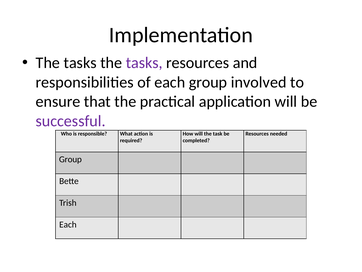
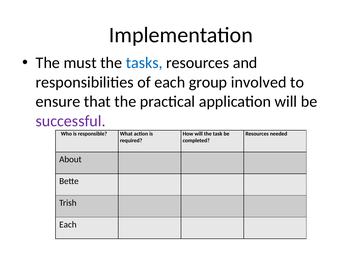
tasks: tasks -> must (80, 63)
tasks colour: purple -> blue (144, 63)
Group: Group -> About (70, 159)
